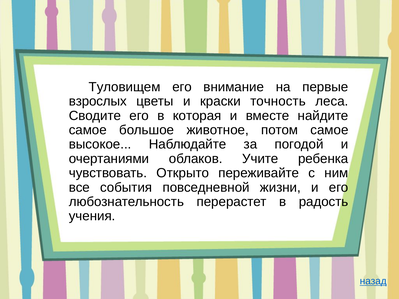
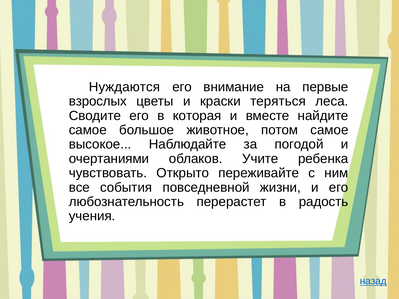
Туловищем: Туловищем -> Нуждаются (124, 87)
точность: точность -> теряться (278, 101)
